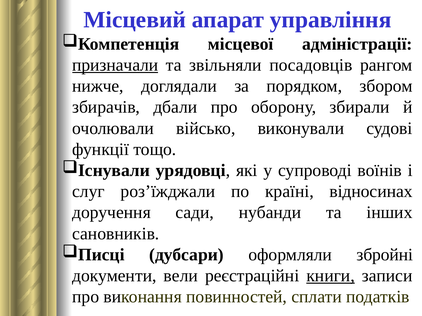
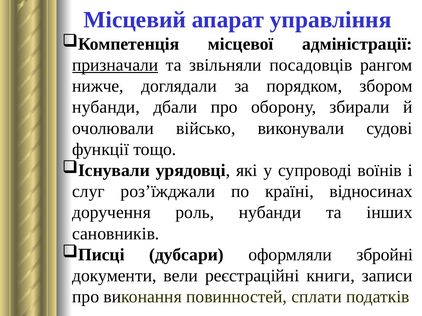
збирачів: збирачів -> нубанди (106, 107)
сади: сади -> роль (195, 213)
книги underline: present -> none (331, 276)
